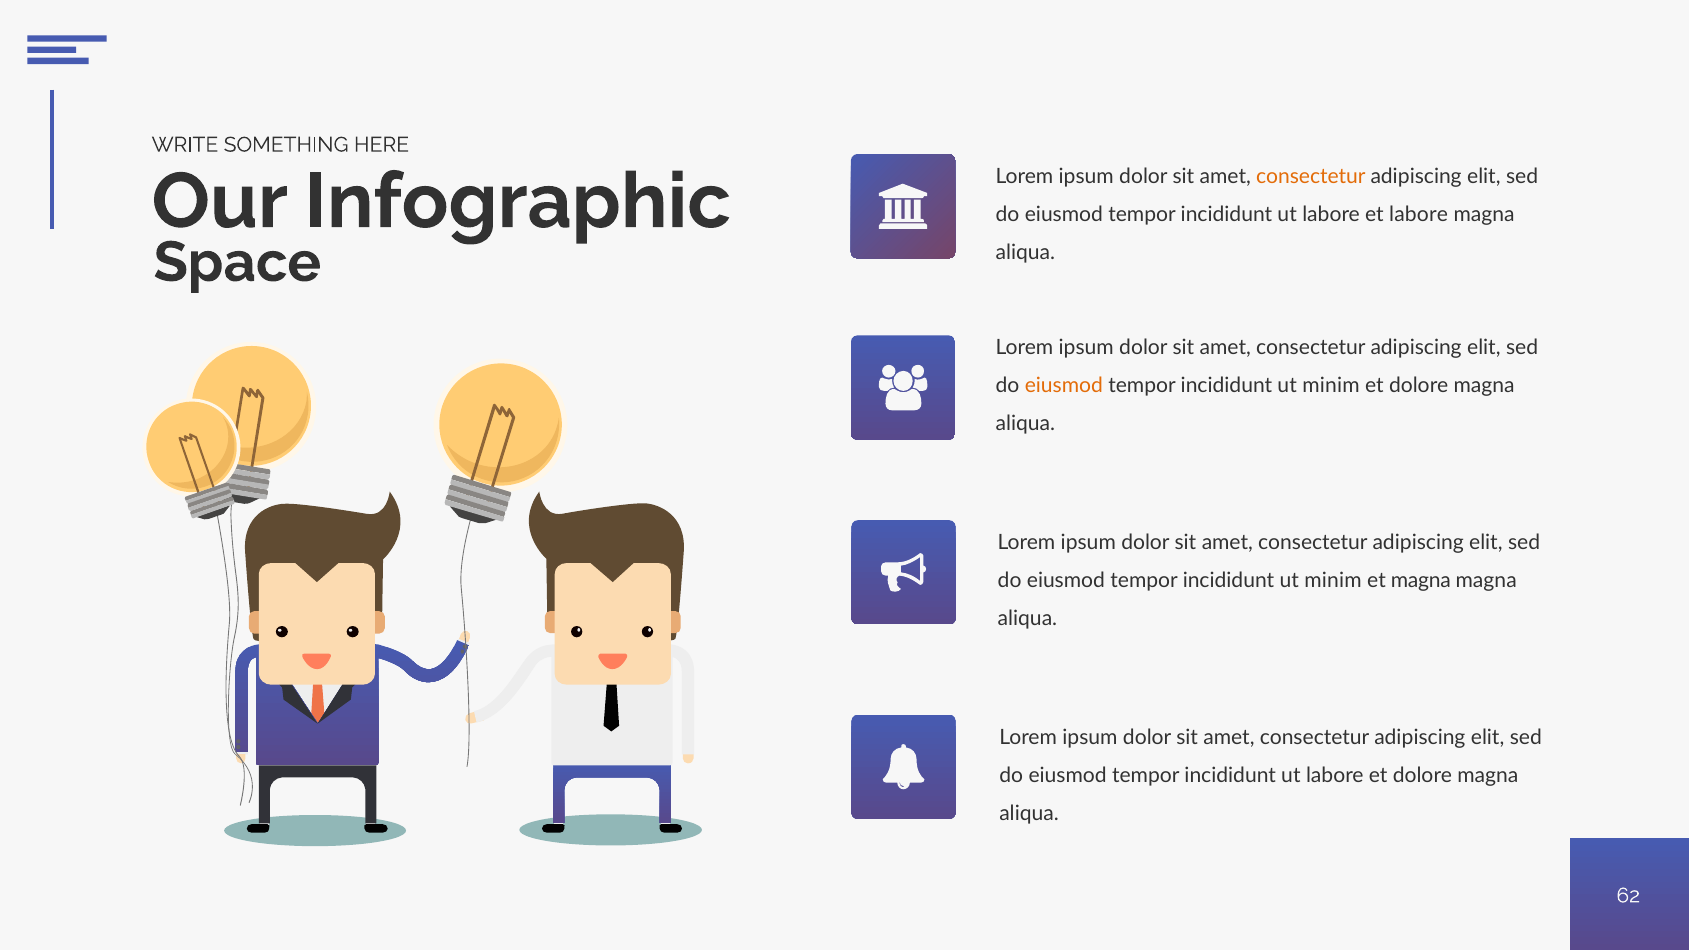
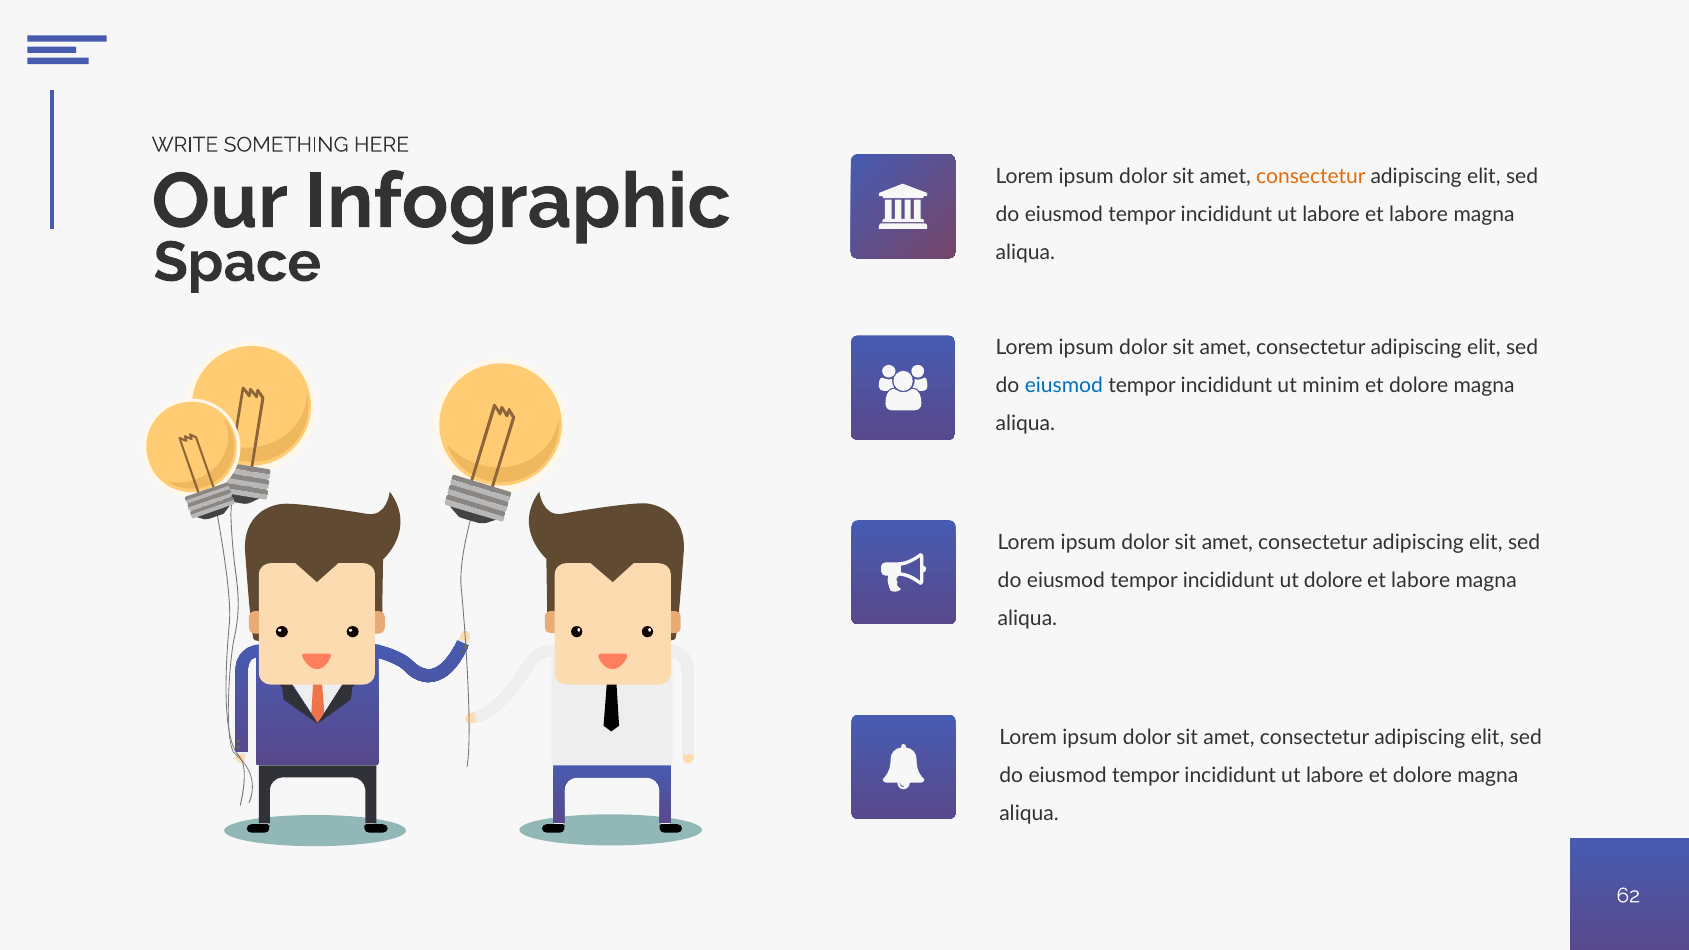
eiusmod colour: orange -> blue (1064, 386)
minim: minim -> dolore (1333, 581)
magna: magna -> labore (1421, 581)
